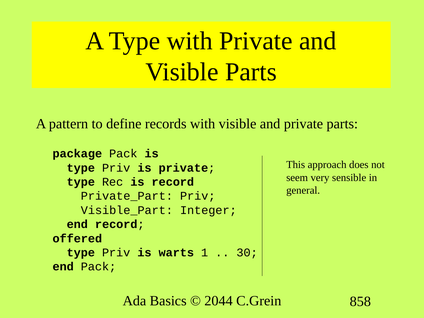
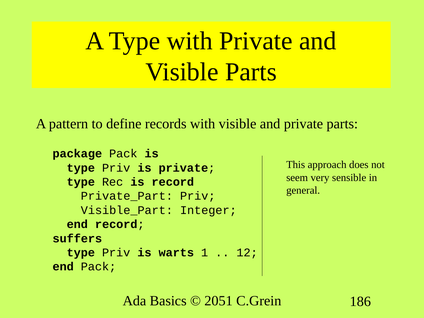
offered: offered -> suffers (77, 238)
30: 30 -> 12 (247, 253)
2044: 2044 -> 2051 (219, 301)
858: 858 -> 186 (360, 301)
